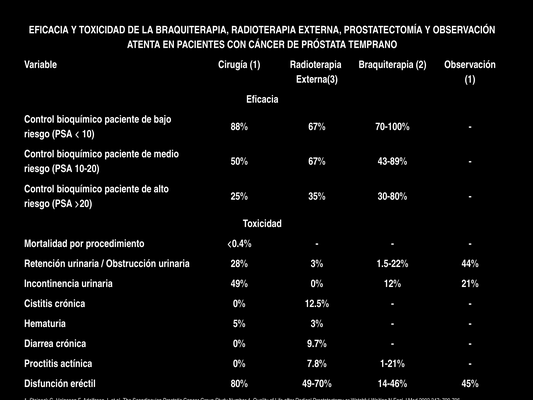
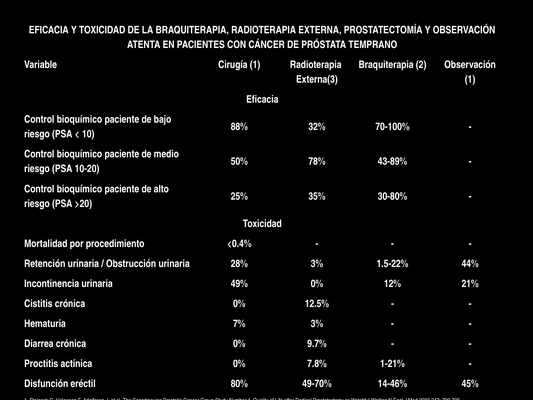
88% 67%: 67% -> 32% (317, 127)
50% 67%: 67% -> 78% (317, 161)
5%: 5% -> 7% (239, 324)
